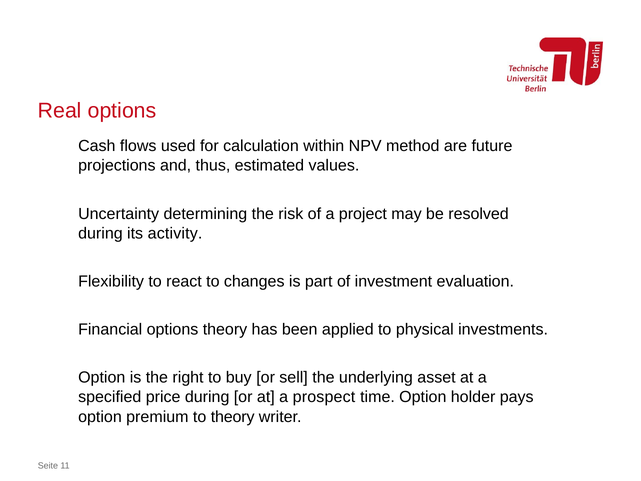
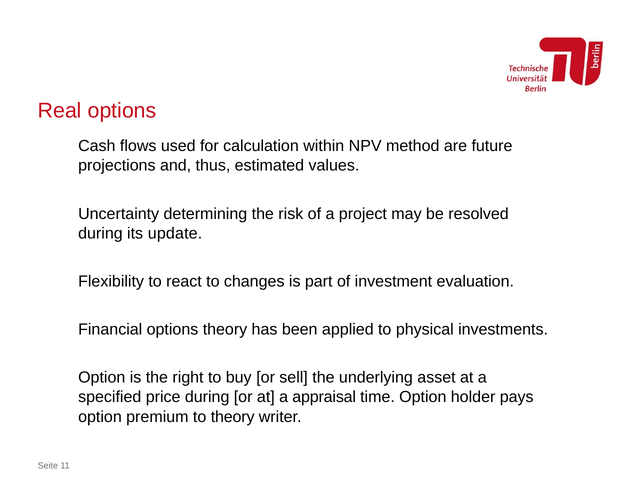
activity: activity -> update (175, 233)
prospect: prospect -> appraisal (324, 397)
